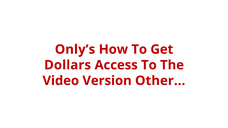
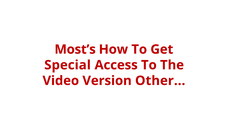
Only’s: Only’s -> Most’s (75, 49)
Dollars: Dollars -> Special (68, 65)
